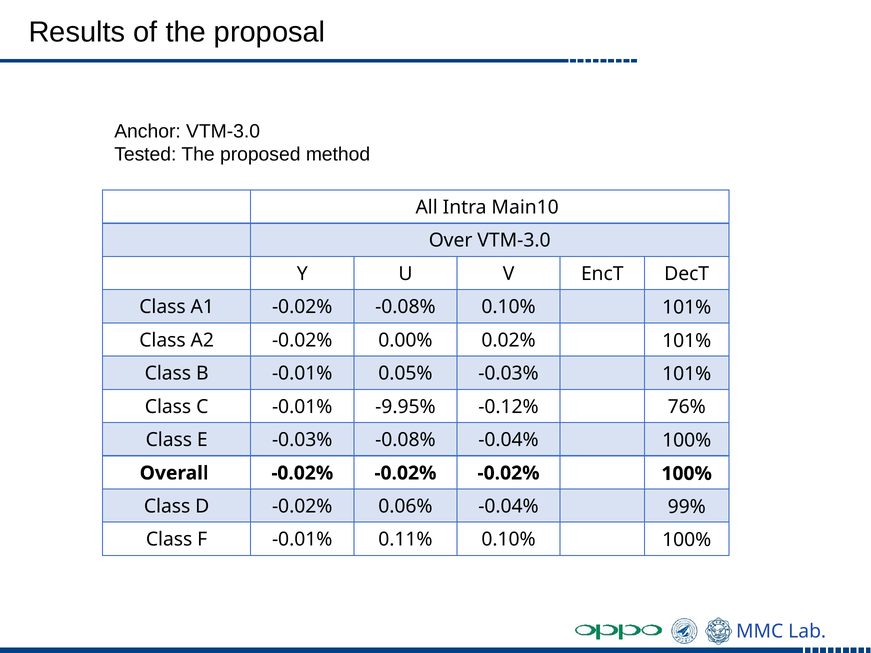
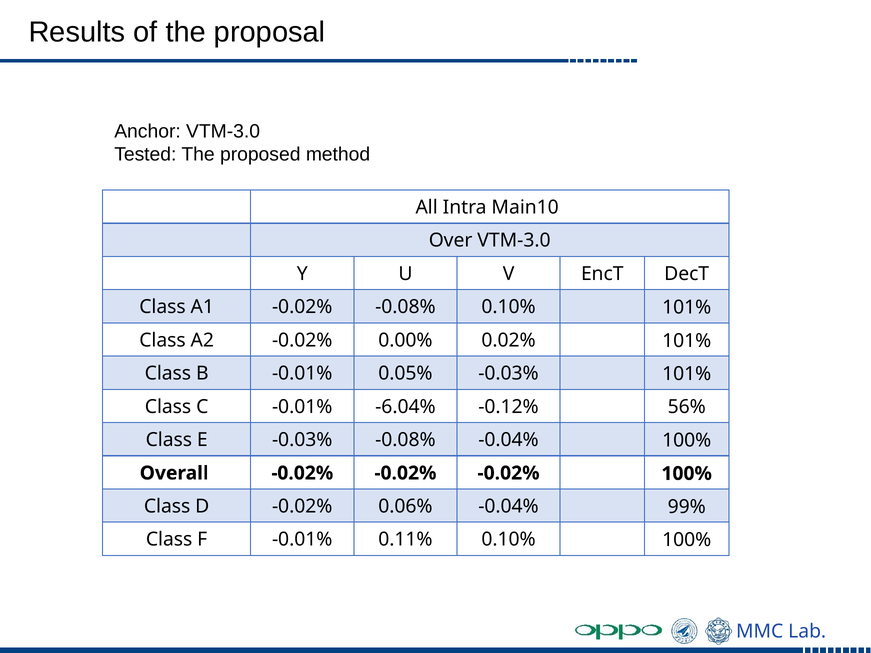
-9.95%: -9.95% -> -6.04% (405, 407)
76%: 76% -> 56% (687, 407)
